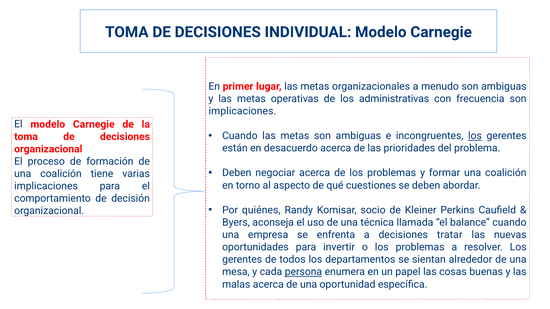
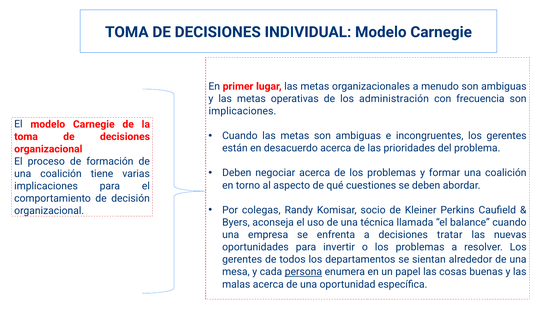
administrativas: administrativas -> administración (394, 99)
los underline: present -> none (475, 136)
quiénes: quiénes -> colegas (261, 210)
